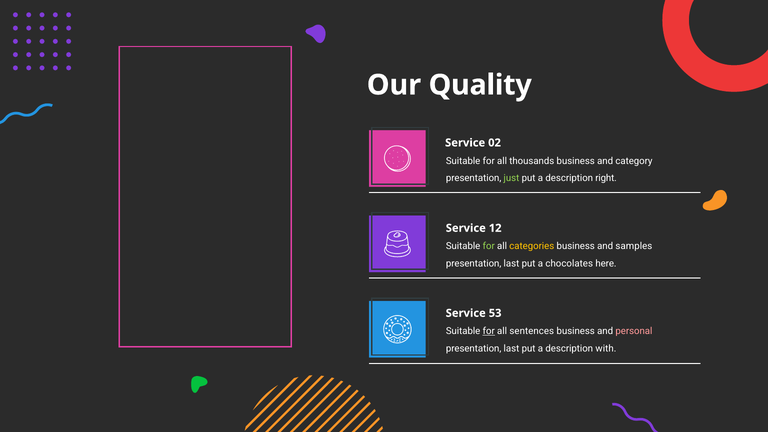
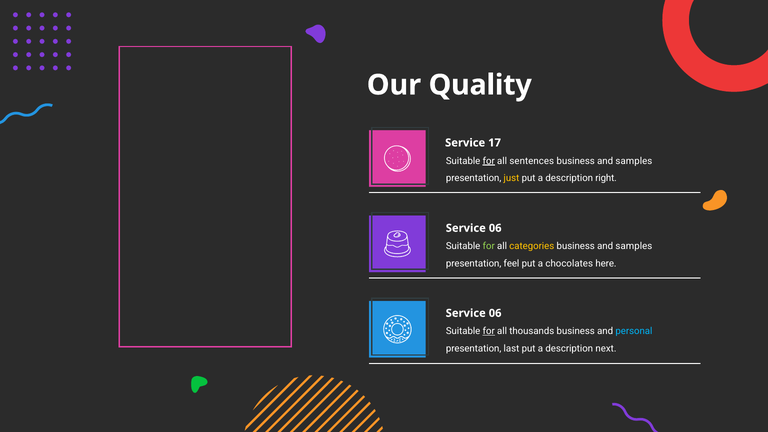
02: 02 -> 17 (495, 143)
for underline: none -> present (489, 161)
thousands: thousands -> sentences (532, 161)
category: category -> samples (634, 161)
just colour: light green -> yellow (511, 178)
12: 12 -> 06 (495, 228)
last: last -> feel (511, 264)
53: 53 -> 06 (495, 313)
sentences: sentences -> thousands (532, 331)
personal colour: pink -> light blue (634, 331)
with: with -> next (606, 349)
